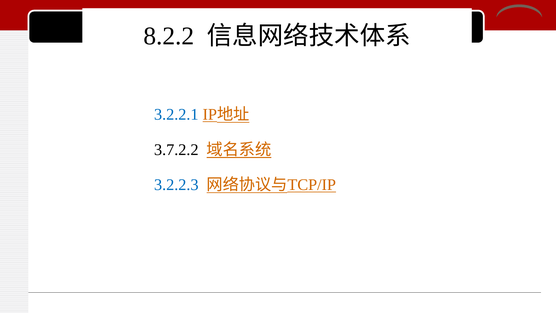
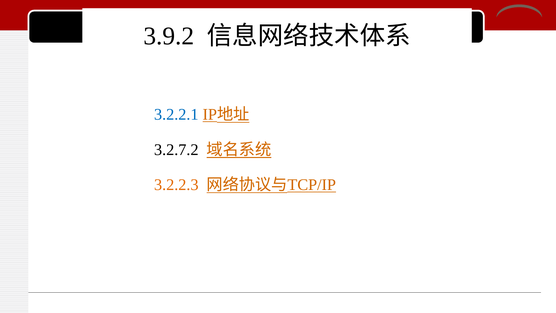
8.2.2: 8.2.2 -> 3.9.2 (169, 36)
3.7.2.2: 3.7.2.2 -> 3.2.7.2 (176, 150)
3.2.2.3 colour: blue -> orange (176, 185)
